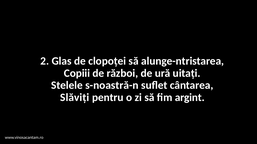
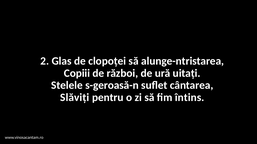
s-noastră-n: s-noastră-n -> s-geroasă-n (112, 86)
argint: argint -> întins (190, 98)
